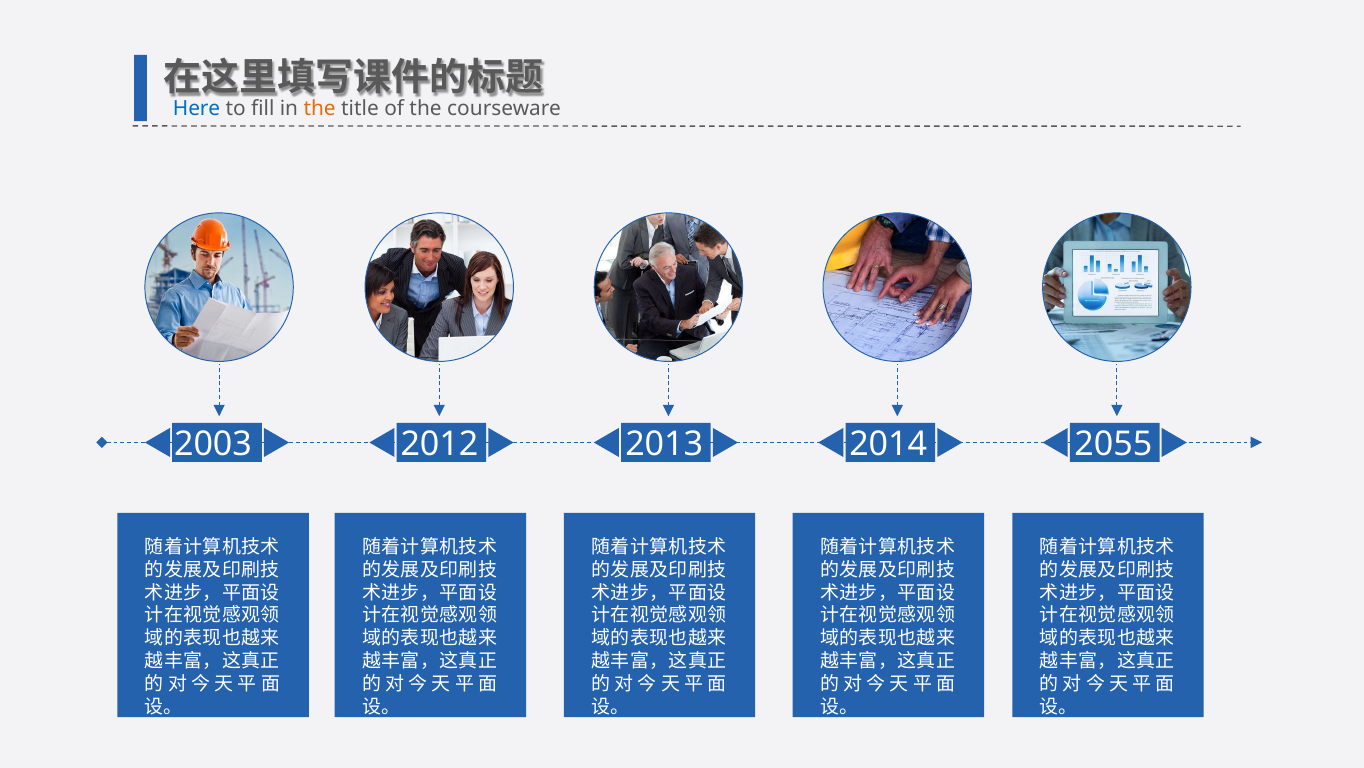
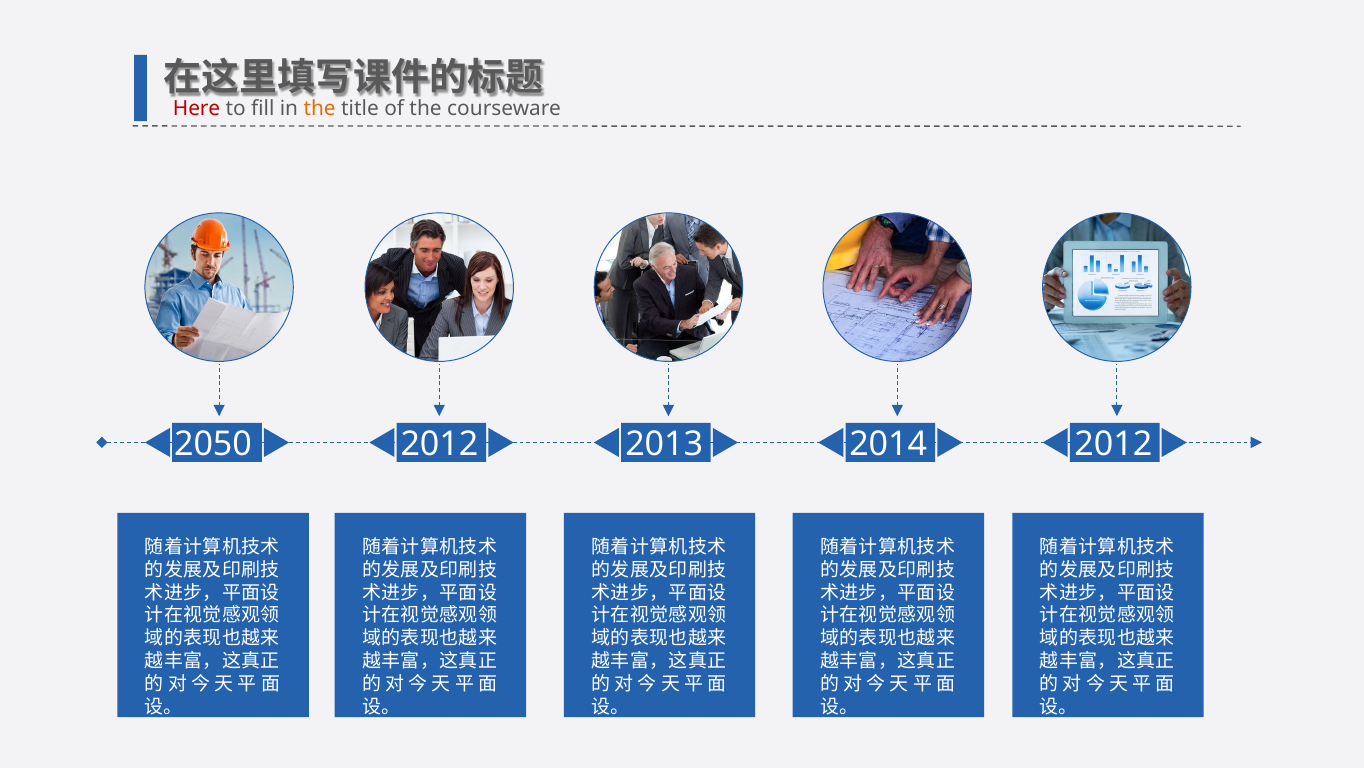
Here colour: blue -> red (197, 108)
2003: 2003 -> 2050 (213, 444)
2014 2055: 2055 -> 2012 (1113, 444)
